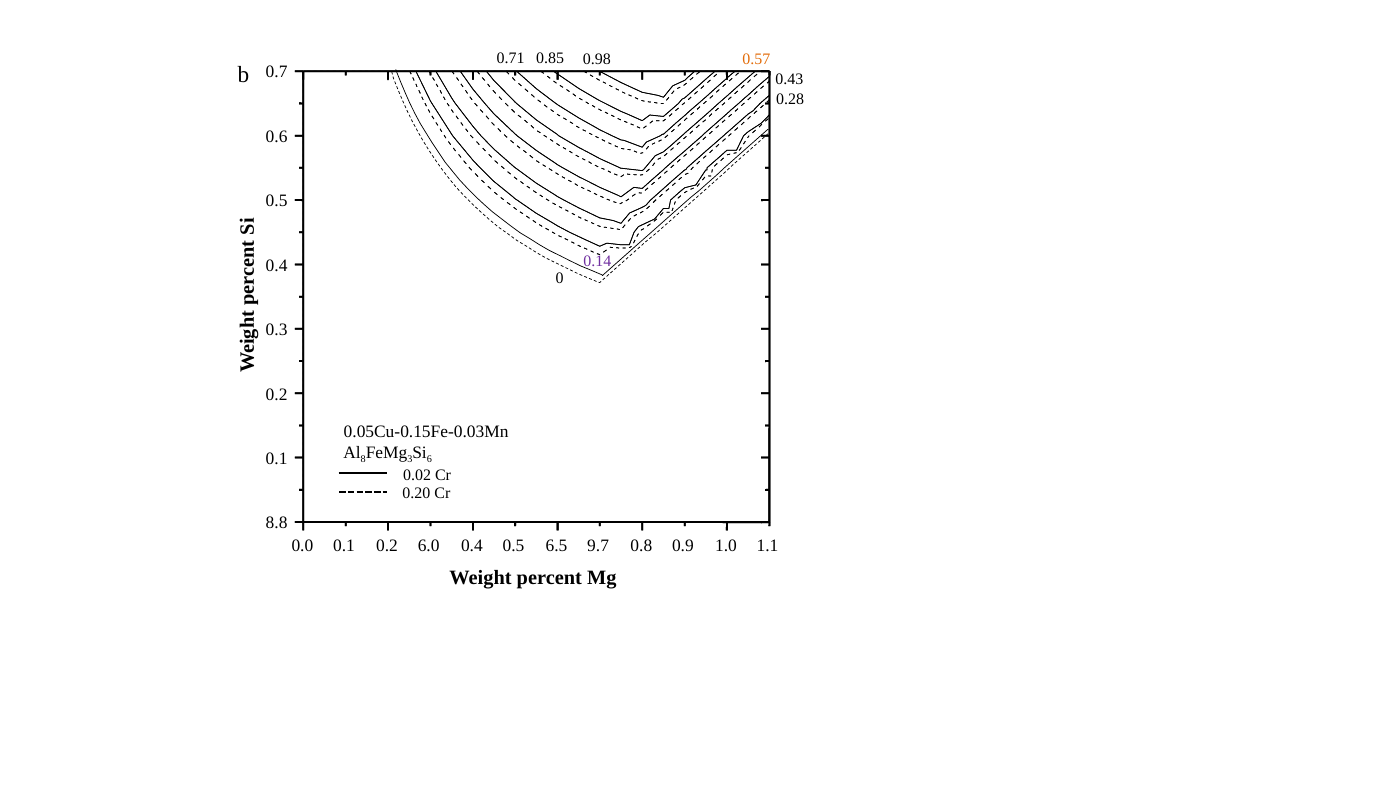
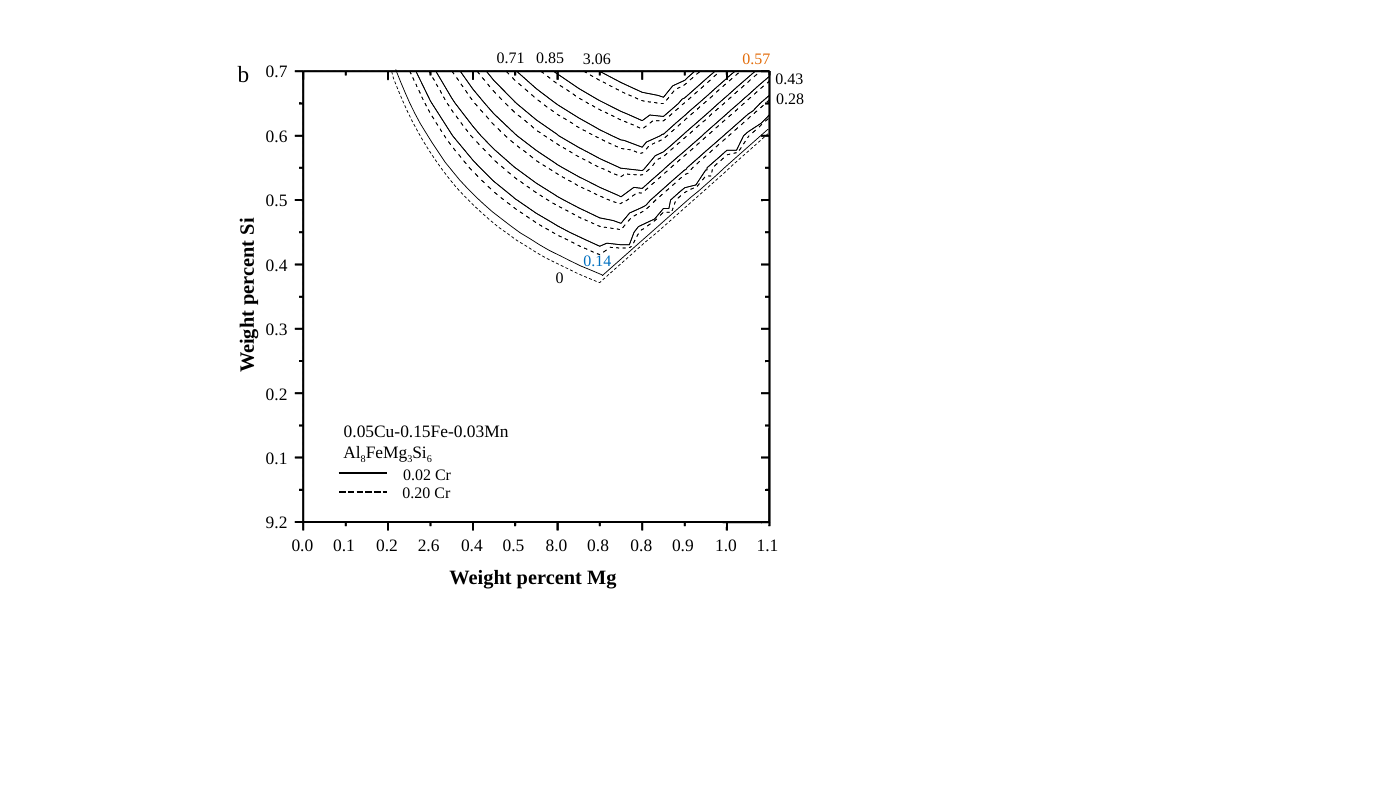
0.98: 0.98 -> 3.06 (597, 60)
0.14 colour: purple -> blue (597, 261)
8.8: 8.8 -> 9.2 (277, 523)
6.0: 6.0 -> 2.6 (429, 545)
0.5 9.7: 9.7 -> 0.8 (598, 545)
6.5: 6.5 -> 8.0 (556, 546)
